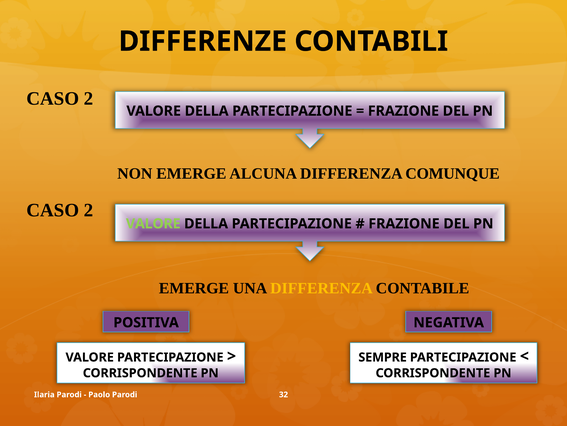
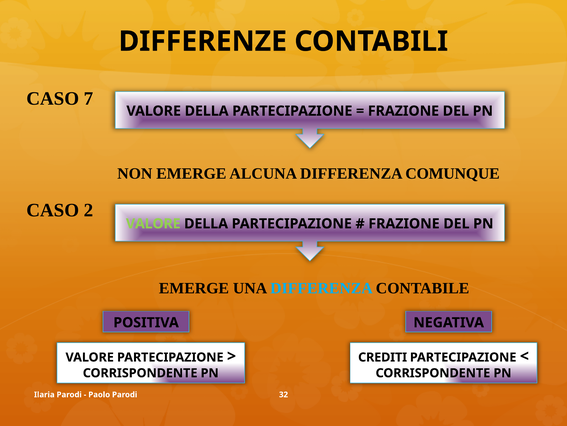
2: 2 -> 7 (88, 98)
DIFFERENZA colour: yellow -> light blue (321, 288)
SEMPRE: SEMPRE -> CREDITI (383, 357)
